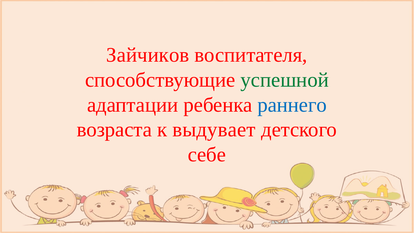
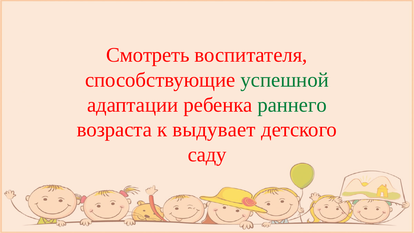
Зайчиков: Зайчиков -> Смотреть (148, 55)
раннего colour: blue -> green (292, 105)
себе: себе -> саду (207, 154)
